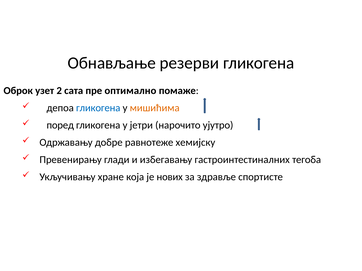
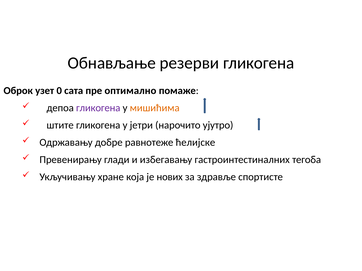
2: 2 -> 0 (59, 91)
гликогена colour: blue -> purple (98, 108)
поред: поред -> штите (60, 125)
хемијску: хемијску -> ћелијске (195, 143)
